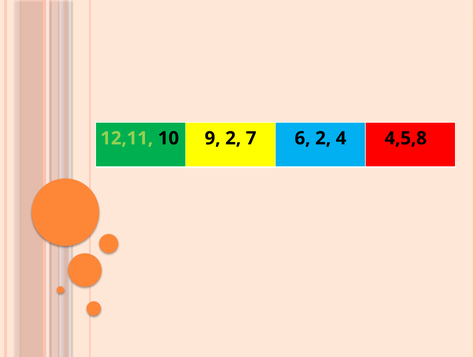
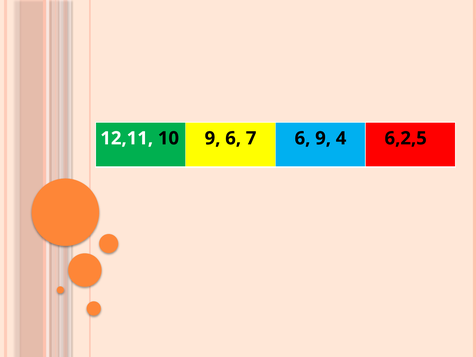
12,11 colour: light green -> white (127, 138)
9 2: 2 -> 6 (233, 138)
6 2: 2 -> 9 (323, 138)
4,5,8: 4,5,8 -> 6,2,5 (406, 138)
